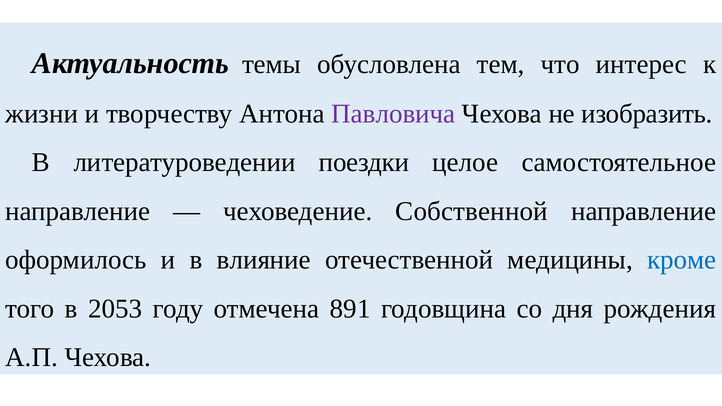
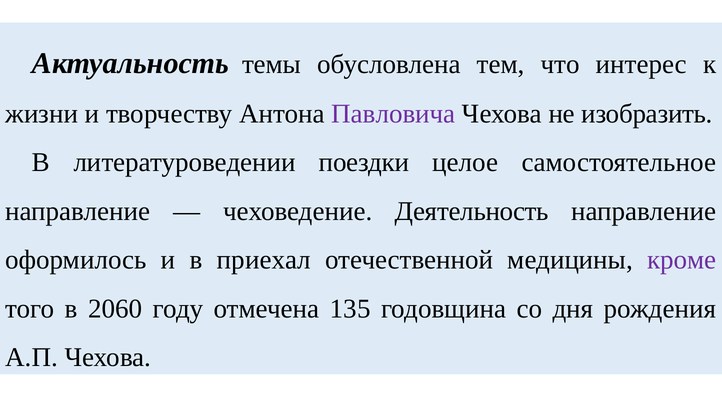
Собственной: Собственной -> Деятельность (472, 211)
влияние: влияние -> приехал (264, 260)
кроме colour: blue -> purple (682, 260)
2053: 2053 -> 2060 (115, 309)
891: 891 -> 135 (350, 309)
